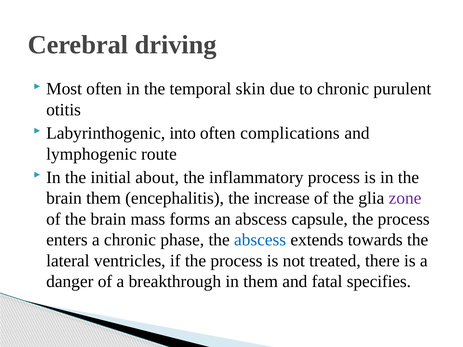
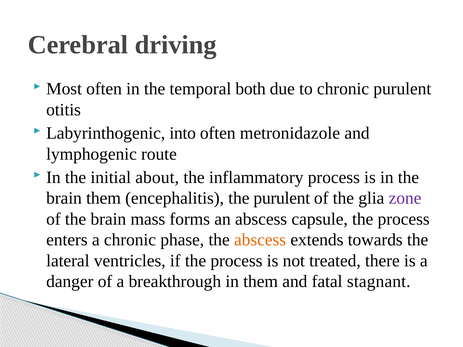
skin: skin -> both (251, 89)
complications: complications -> metronidazole (290, 133)
the increase: increase -> purulent (282, 198)
abscess colour: blue -> orange (260, 240)
specifies: specifies -> stagnant (379, 282)
